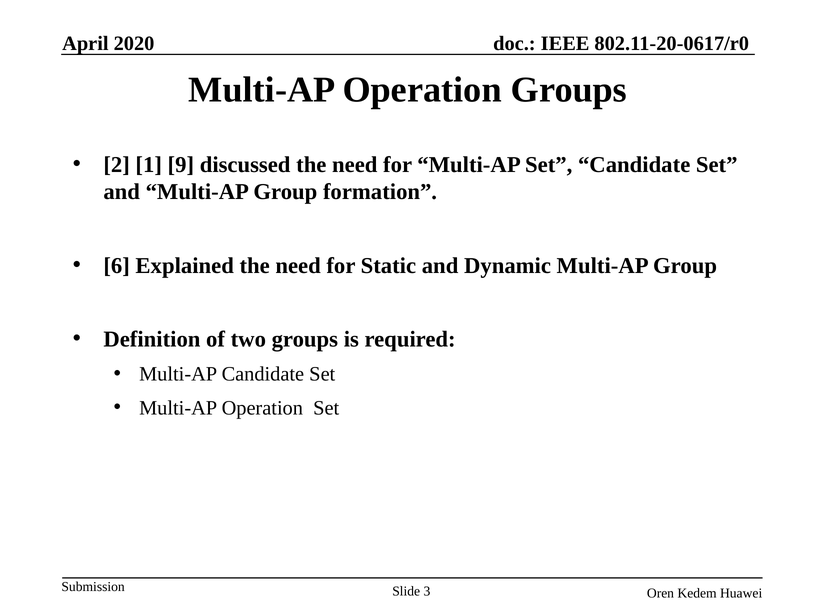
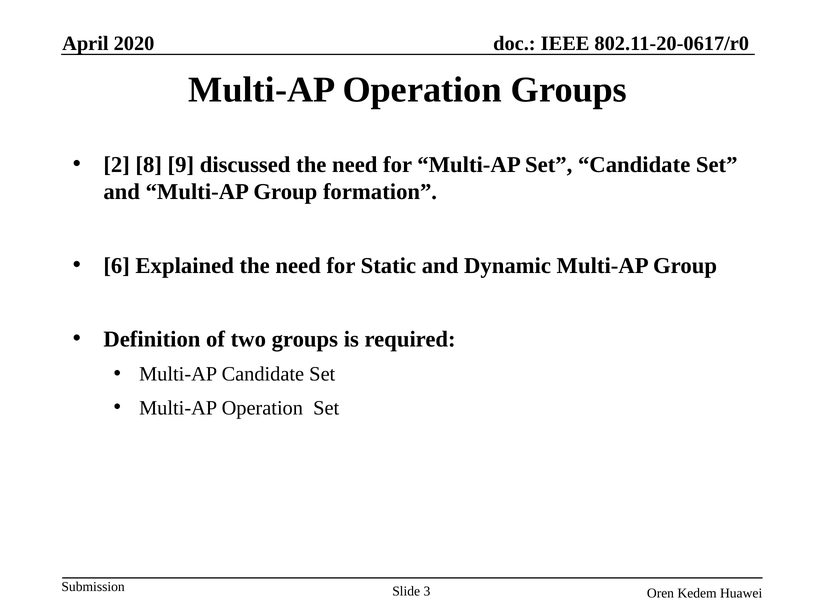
1: 1 -> 8 (149, 165)
